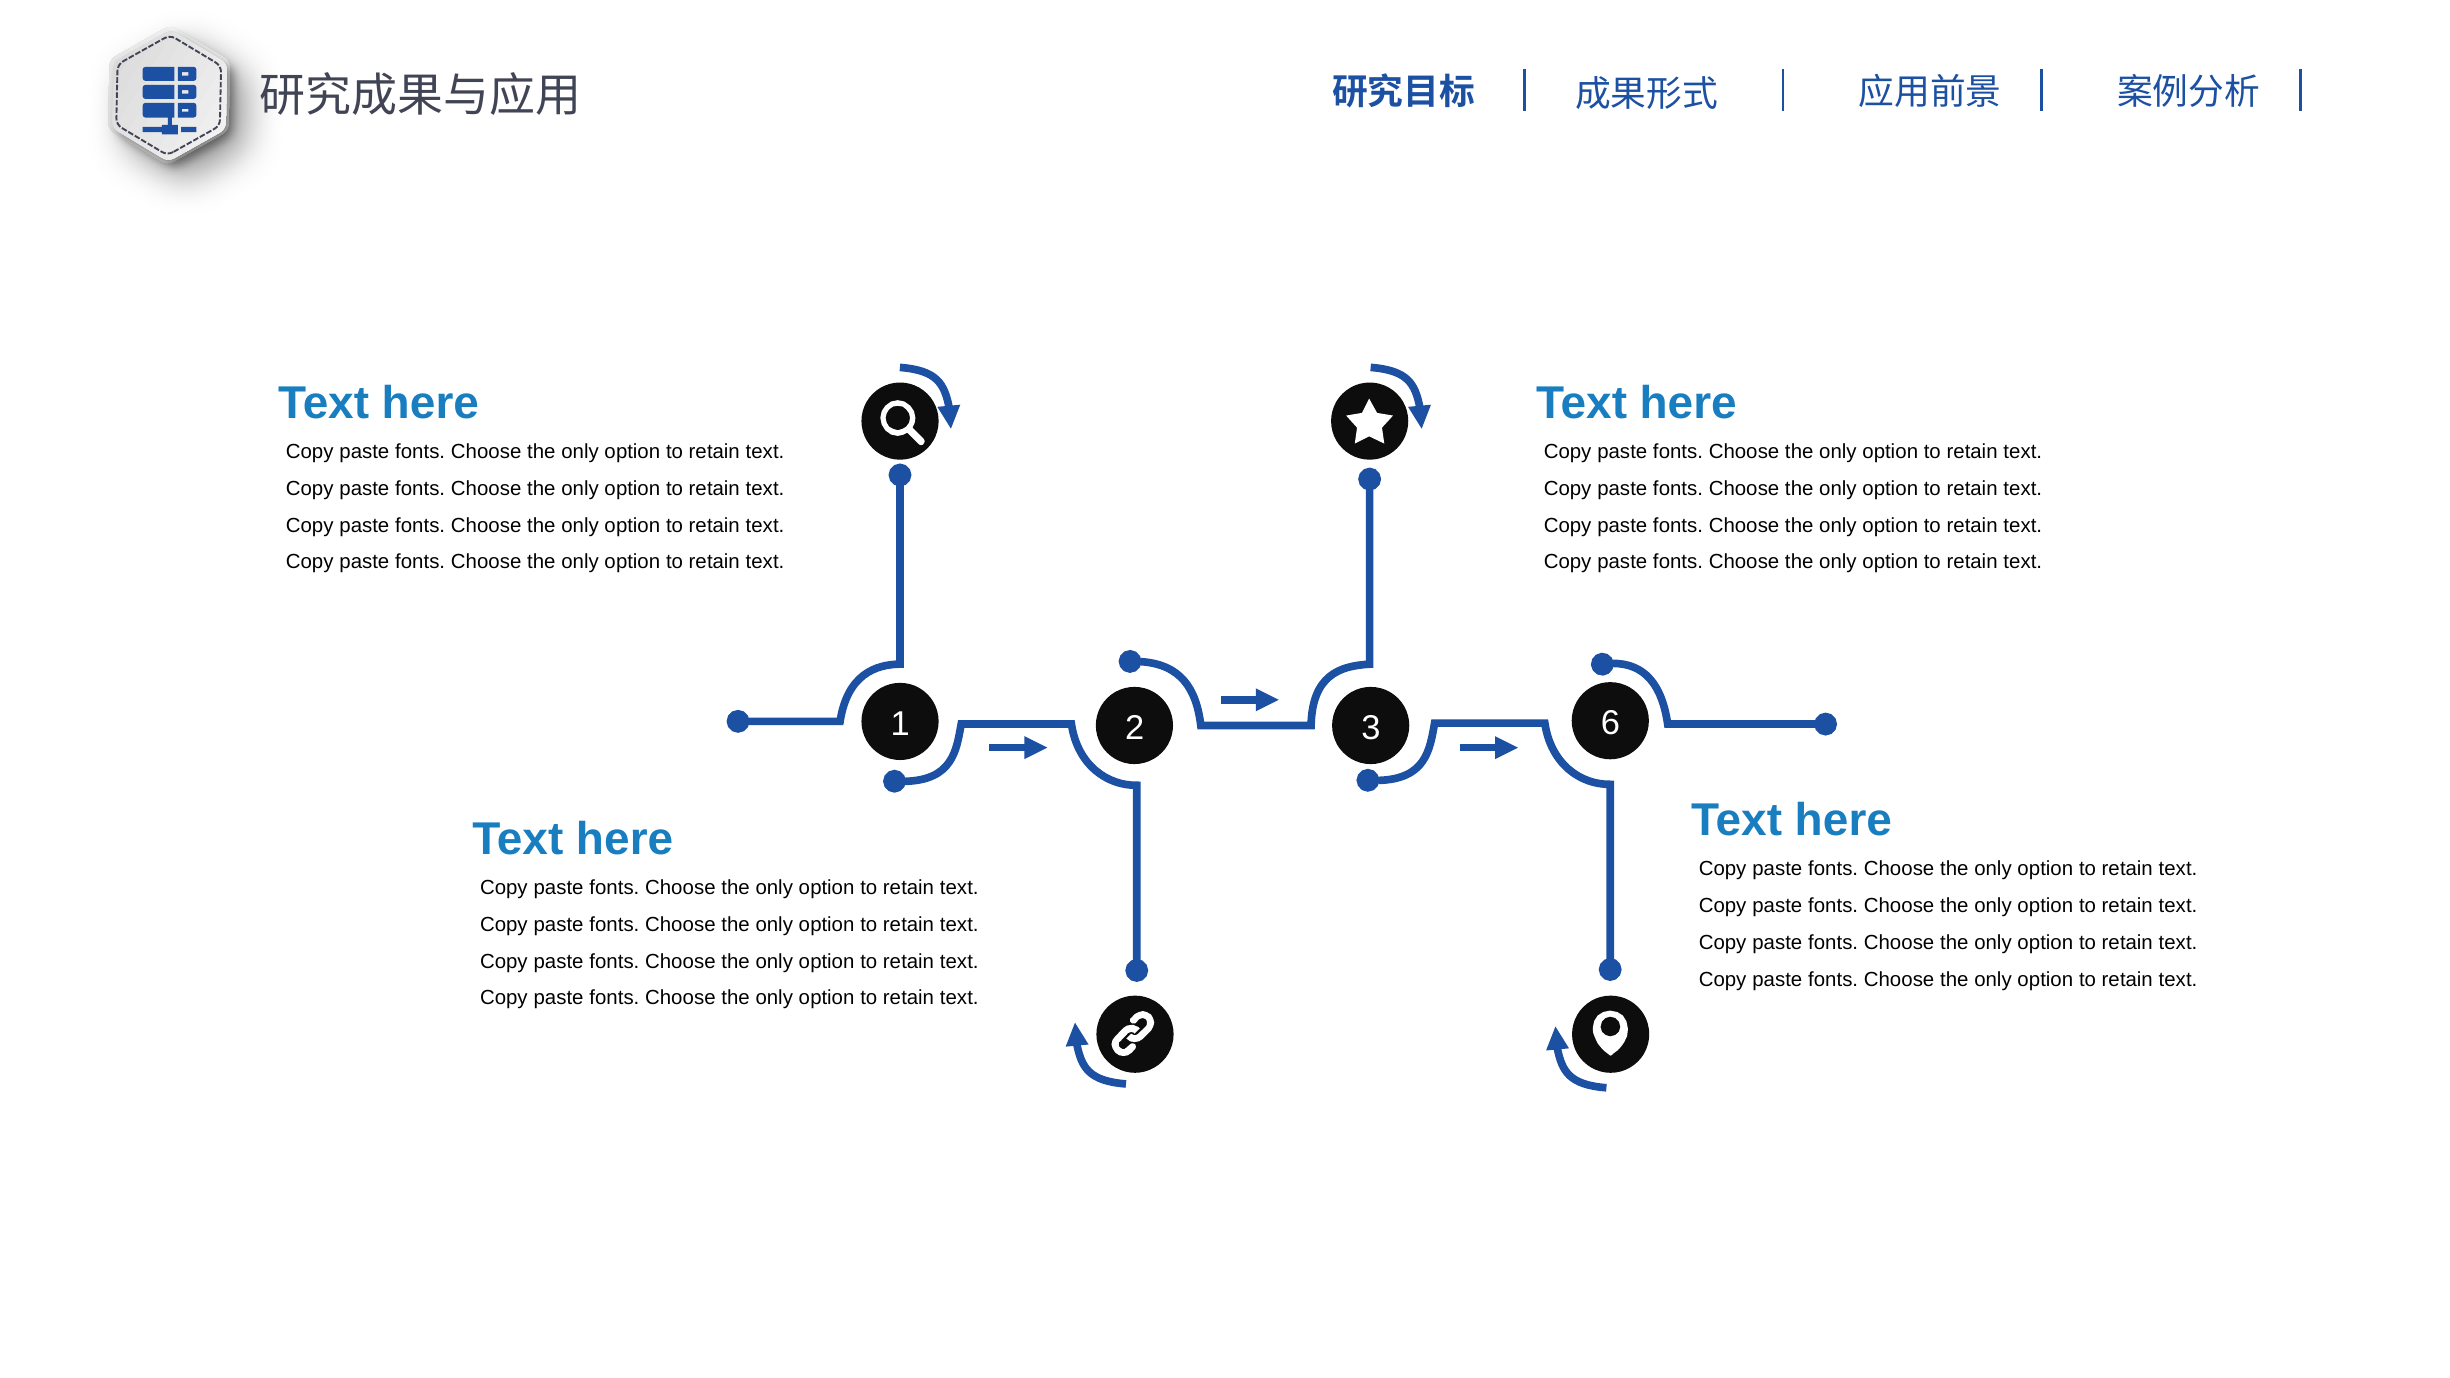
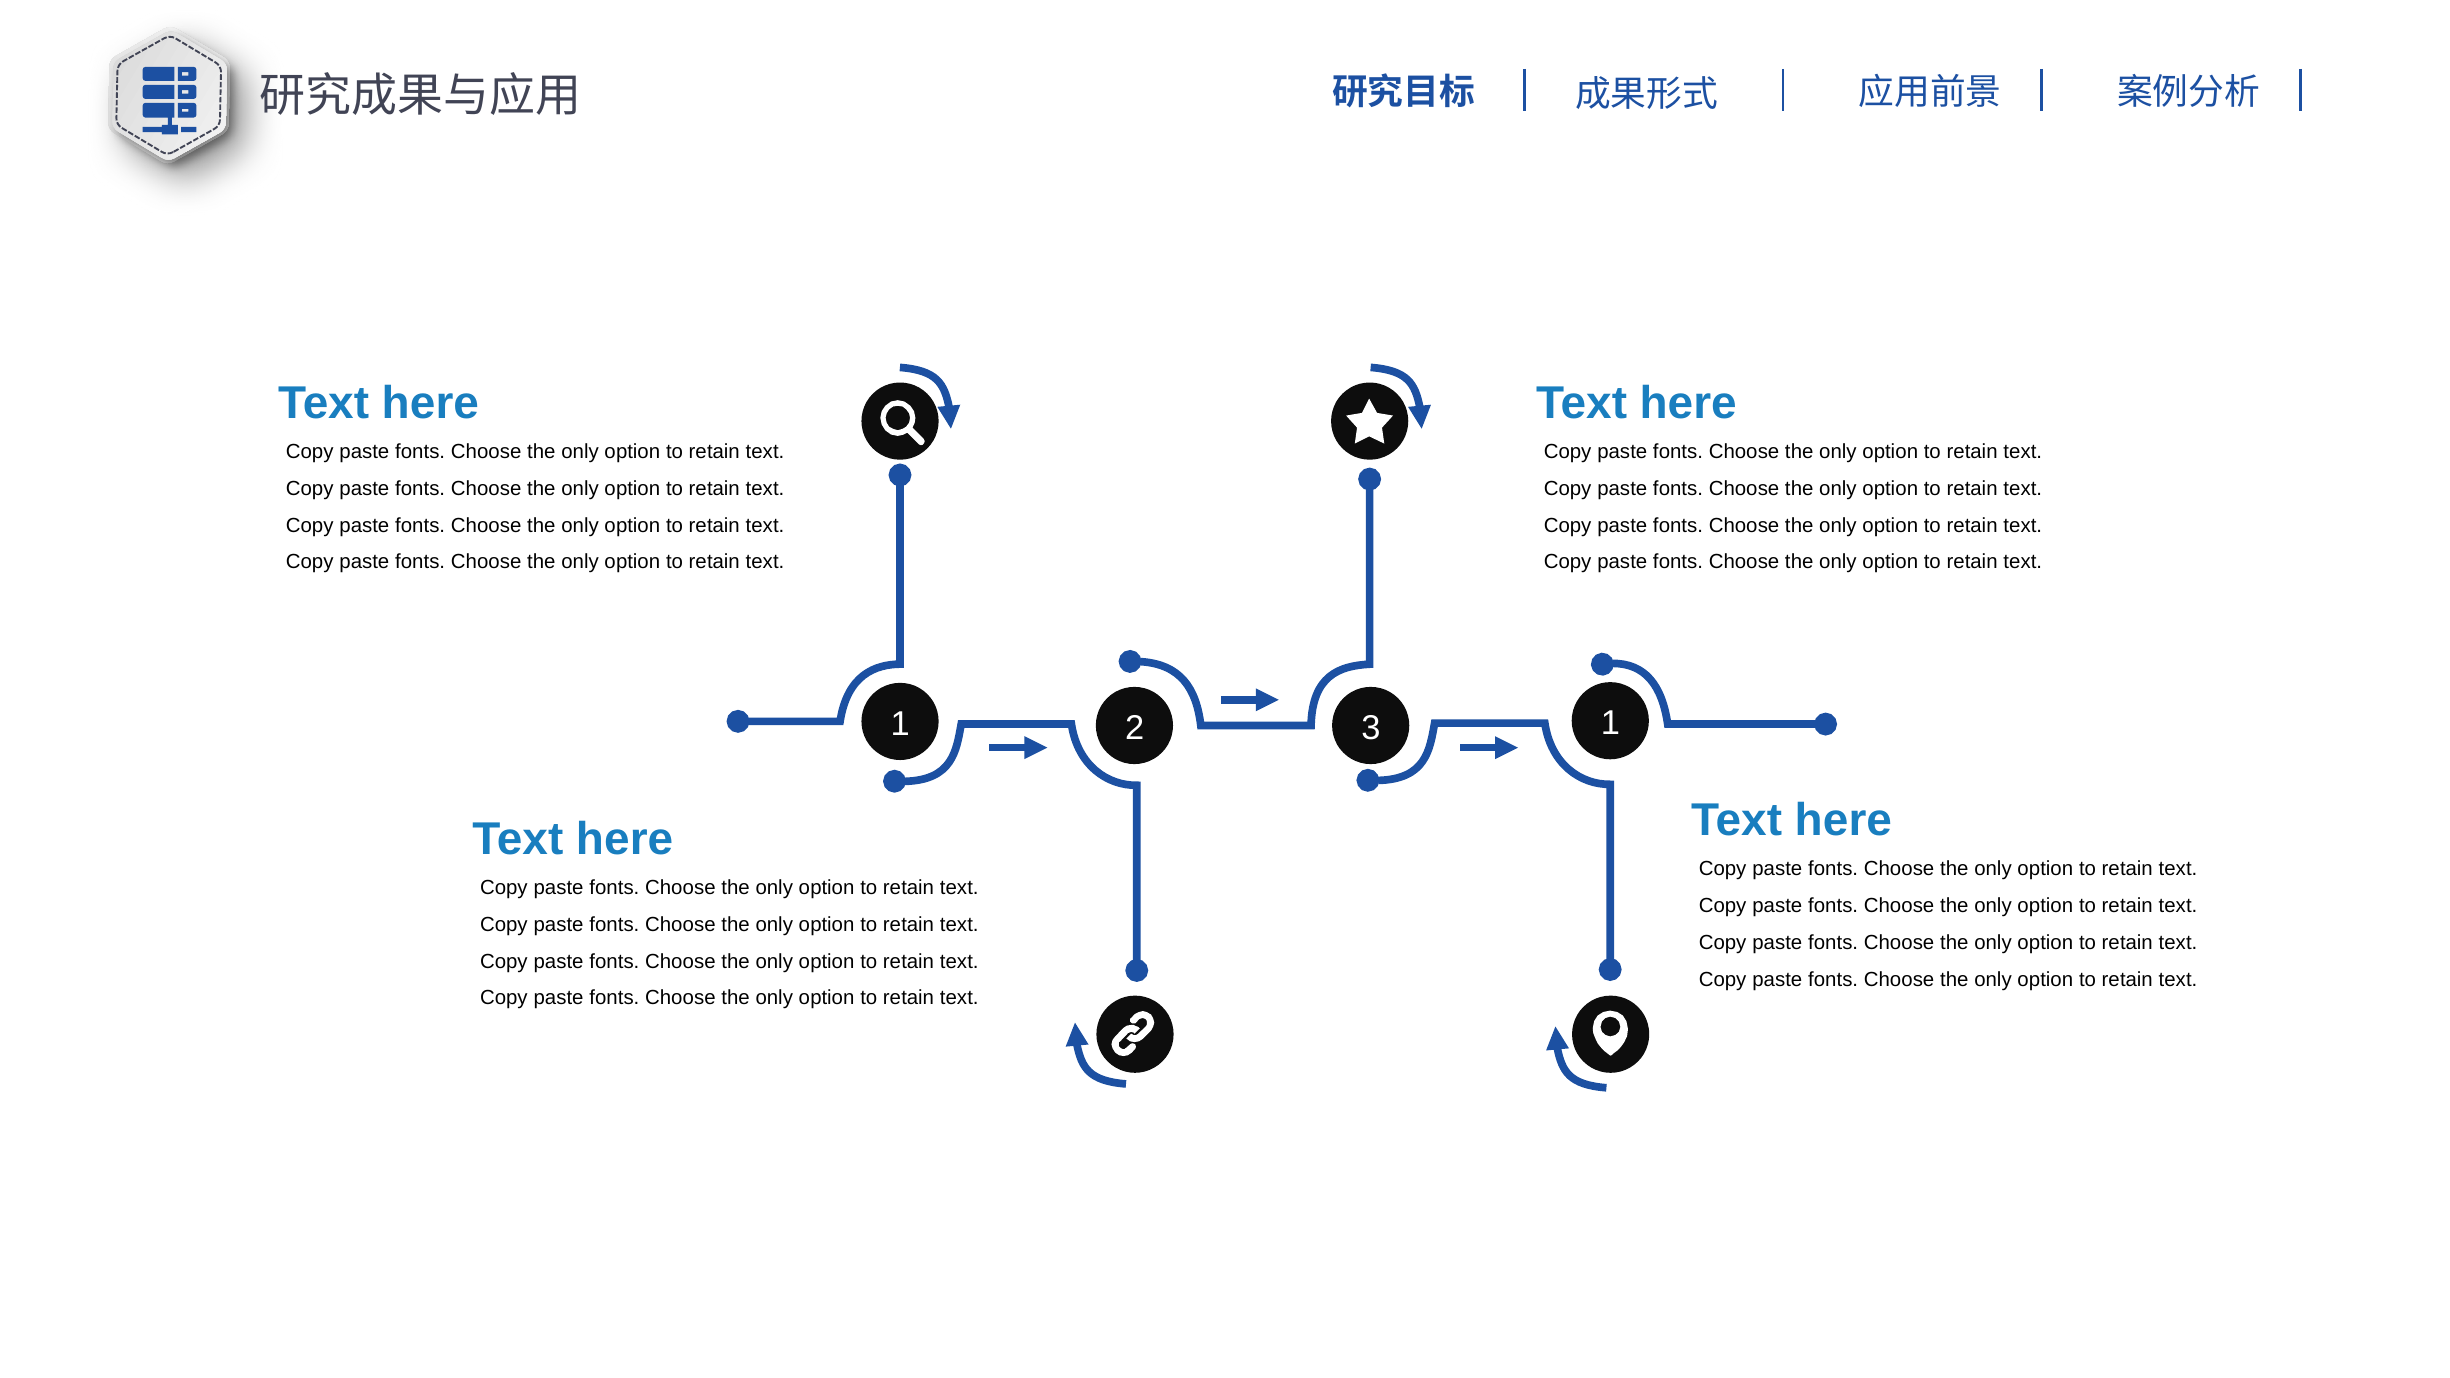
3 6: 6 -> 1 (1611, 723)
